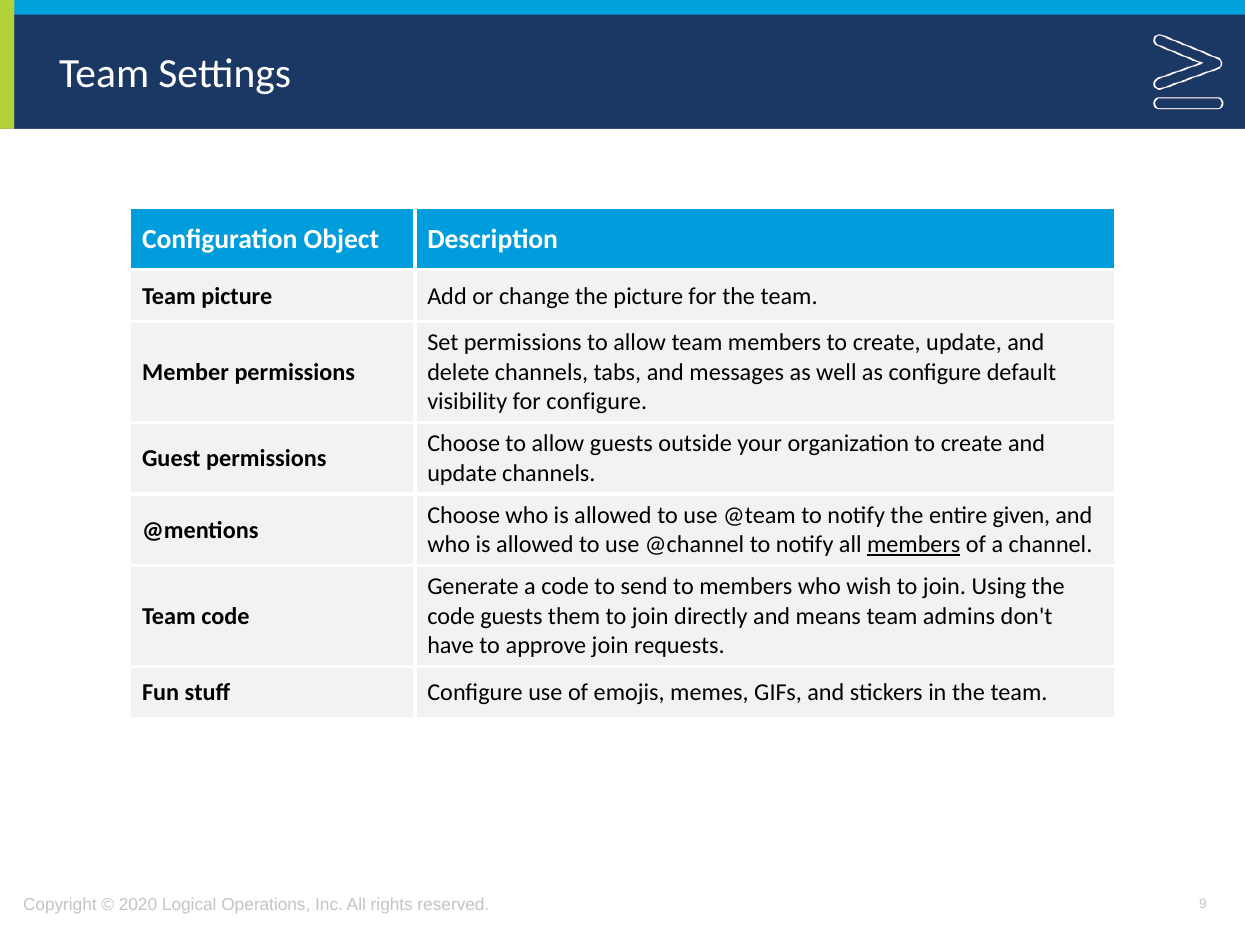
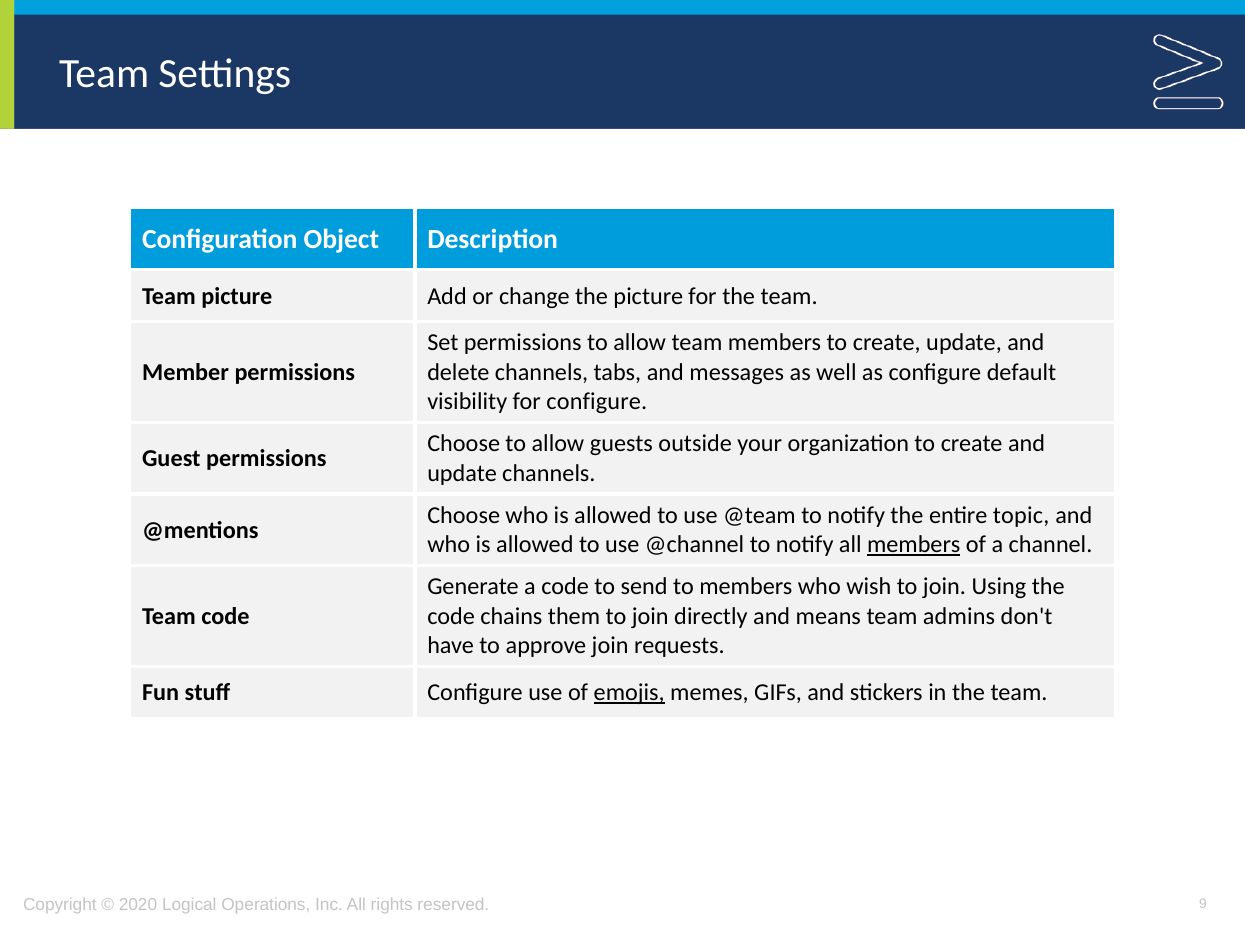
given: given -> topic (1021, 515)
code guests: guests -> chains (511, 616)
emojis underline: none -> present (629, 692)
